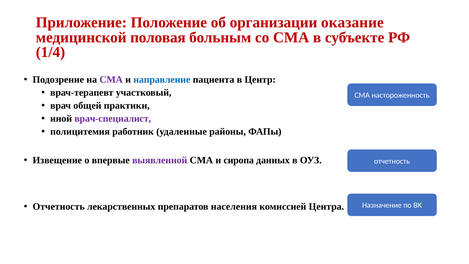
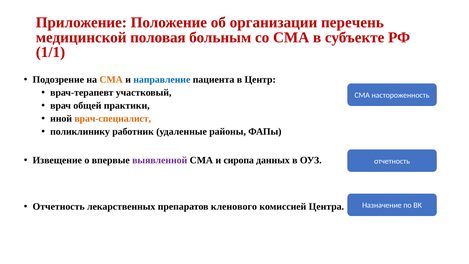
оказание: оказание -> перечень (352, 23)
1/4: 1/4 -> 1/1 (50, 52)
СМА colour: purple -> orange (111, 80)
врач-специалист colour: purple -> orange (113, 119)
полицитемия: полицитемия -> поликлинику (80, 132)
населения: населения -> кленового (234, 206)
